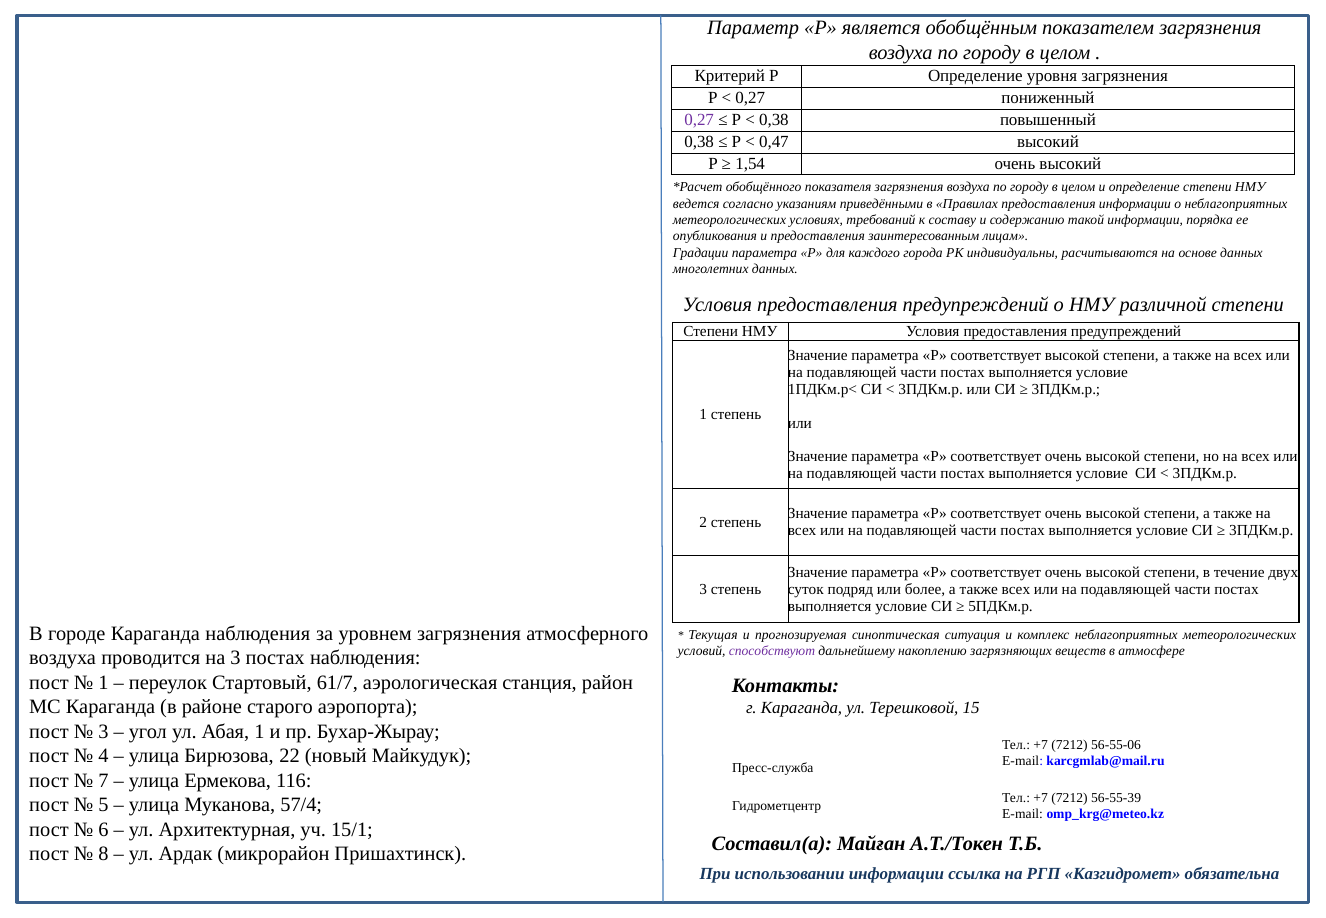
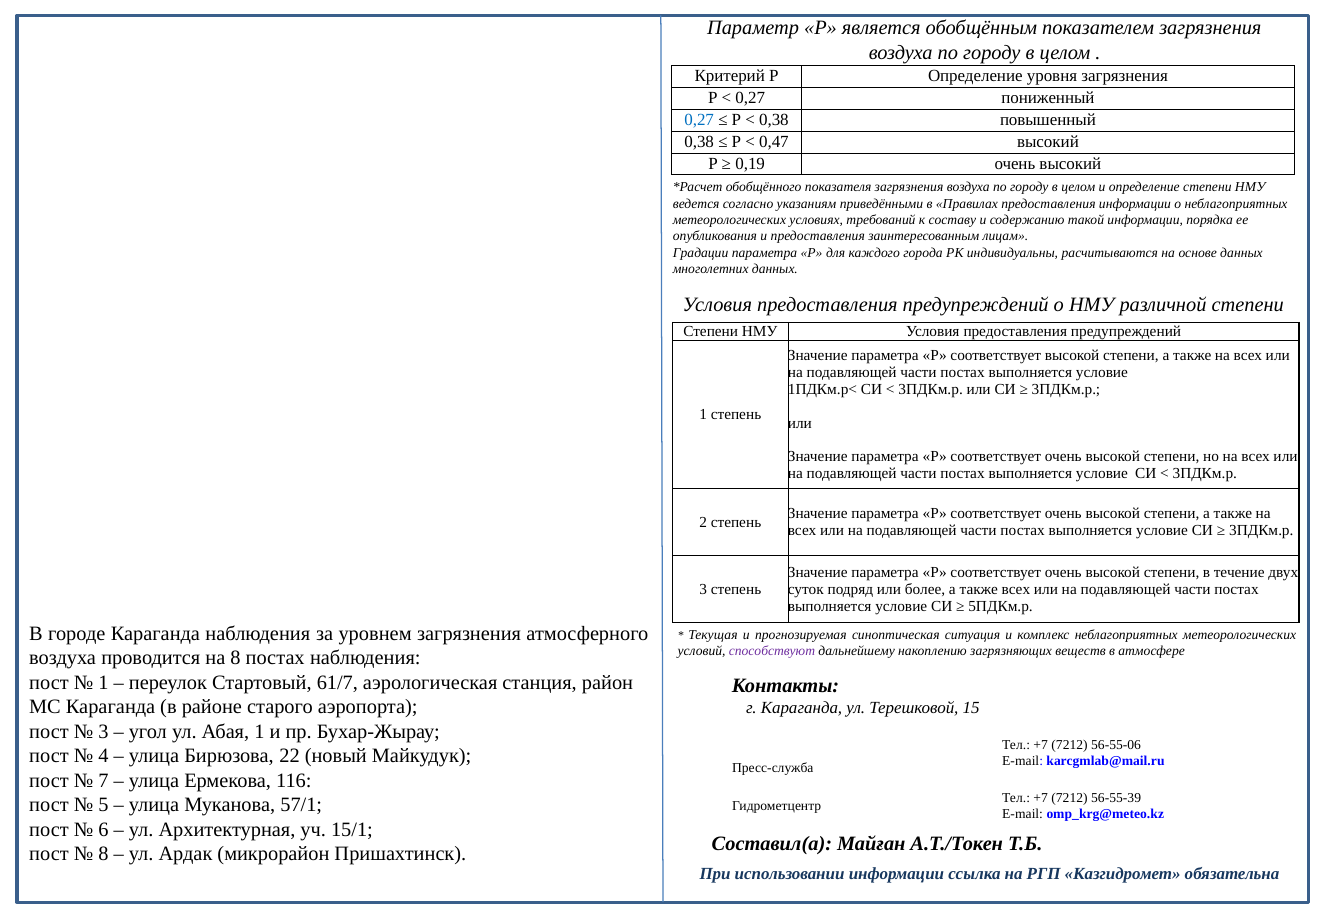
0,27 colour: purple -> blue (699, 120)
1,54: 1,54 -> 0,19 (750, 164)
на 3: 3 -> 8 (235, 658)
57/4: 57/4 -> 57/1 (301, 805)
